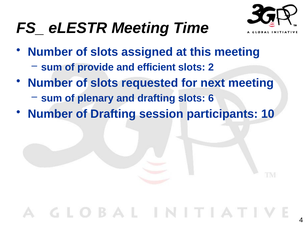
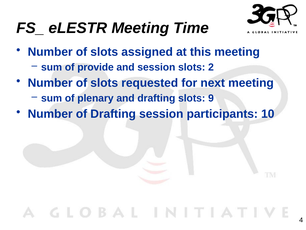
and efficient: efficient -> session (156, 67)
6: 6 -> 9 (211, 98)
